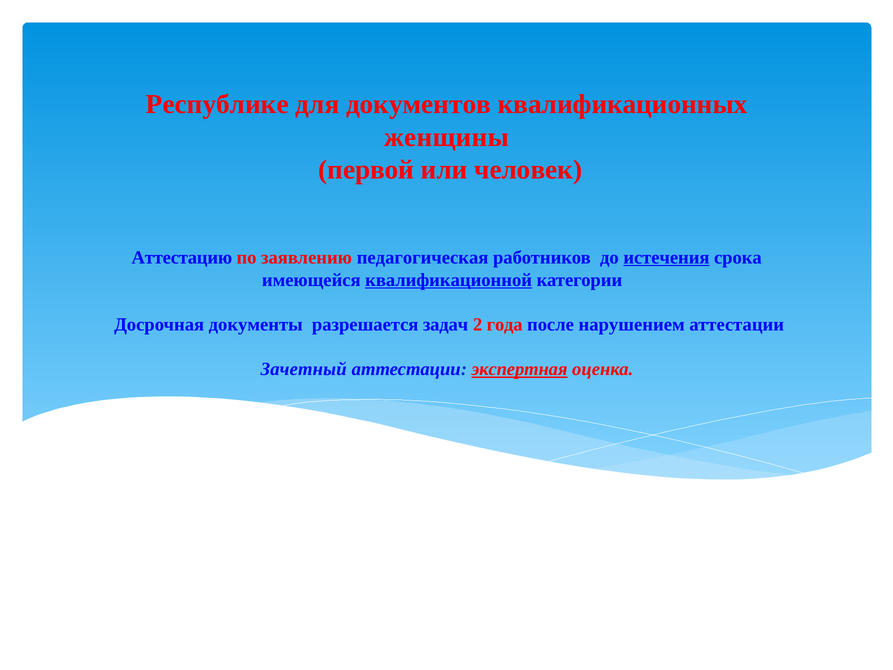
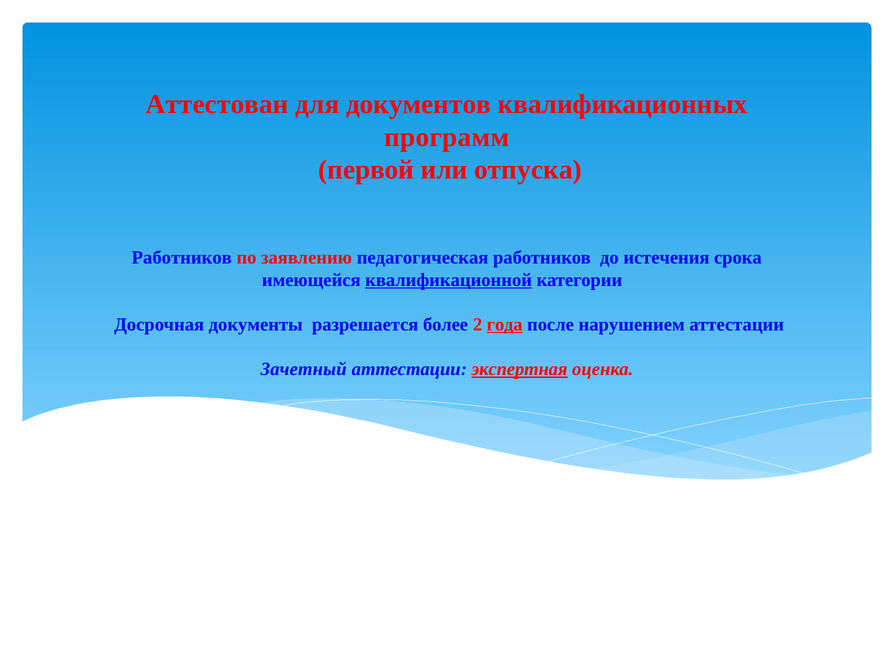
Республике: Республике -> Аттестован (217, 104)
женщины: женщины -> программ (447, 137)
человек: человек -> отпуска (528, 170)
Аттестацию: Аттестацию -> Работников (182, 258)
истечения underline: present -> none (666, 258)
задач: задач -> более (446, 324)
года underline: none -> present (505, 324)
